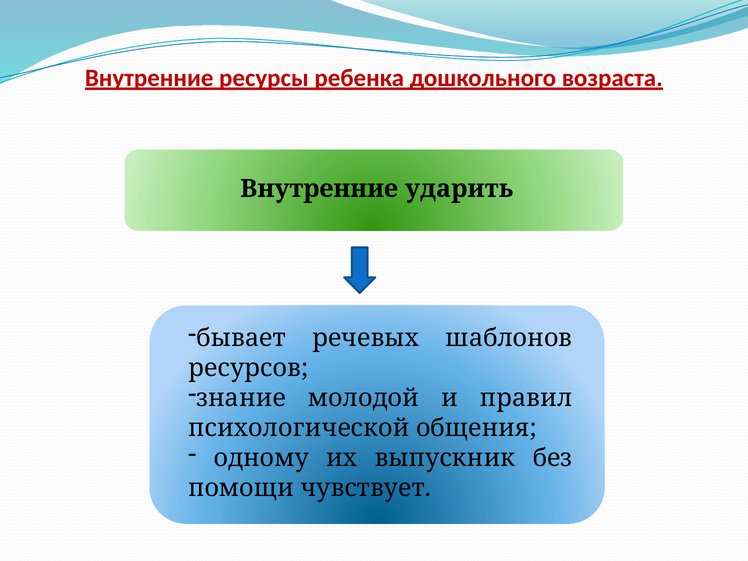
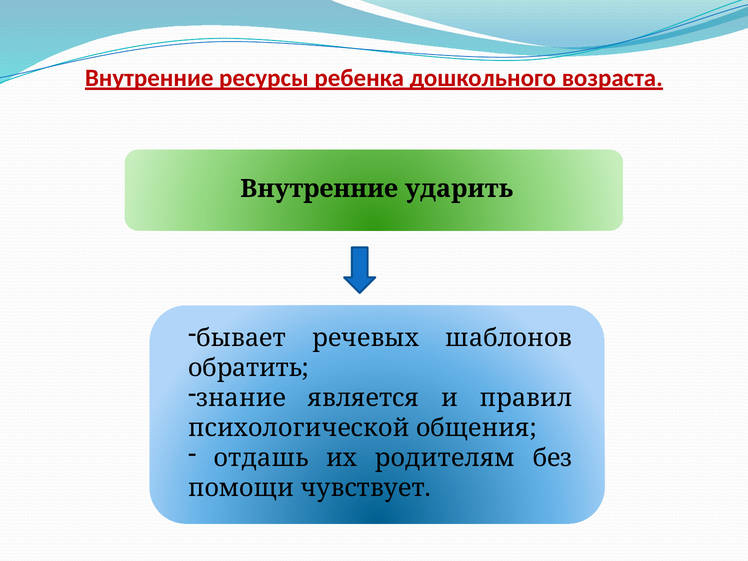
ресурсов: ресурсов -> обратить (249, 368)
молодой: молодой -> является (363, 398)
одному: одному -> отдашь (261, 458)
выпускник: выпускник -> родителям (445, 458)
